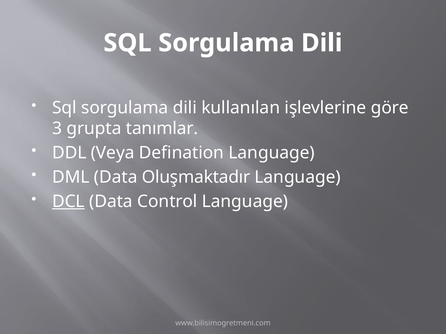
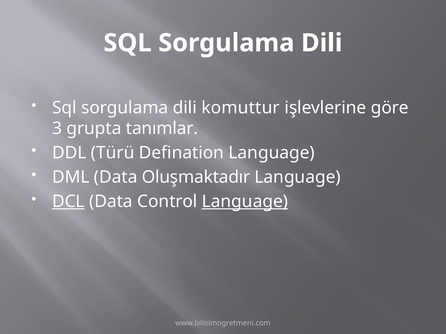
kullanılan: kullanılan -> komuttur (241, 108)
Veya: Veya -> Türü (113, 153)
Language underline: none -> present (245, 202)
